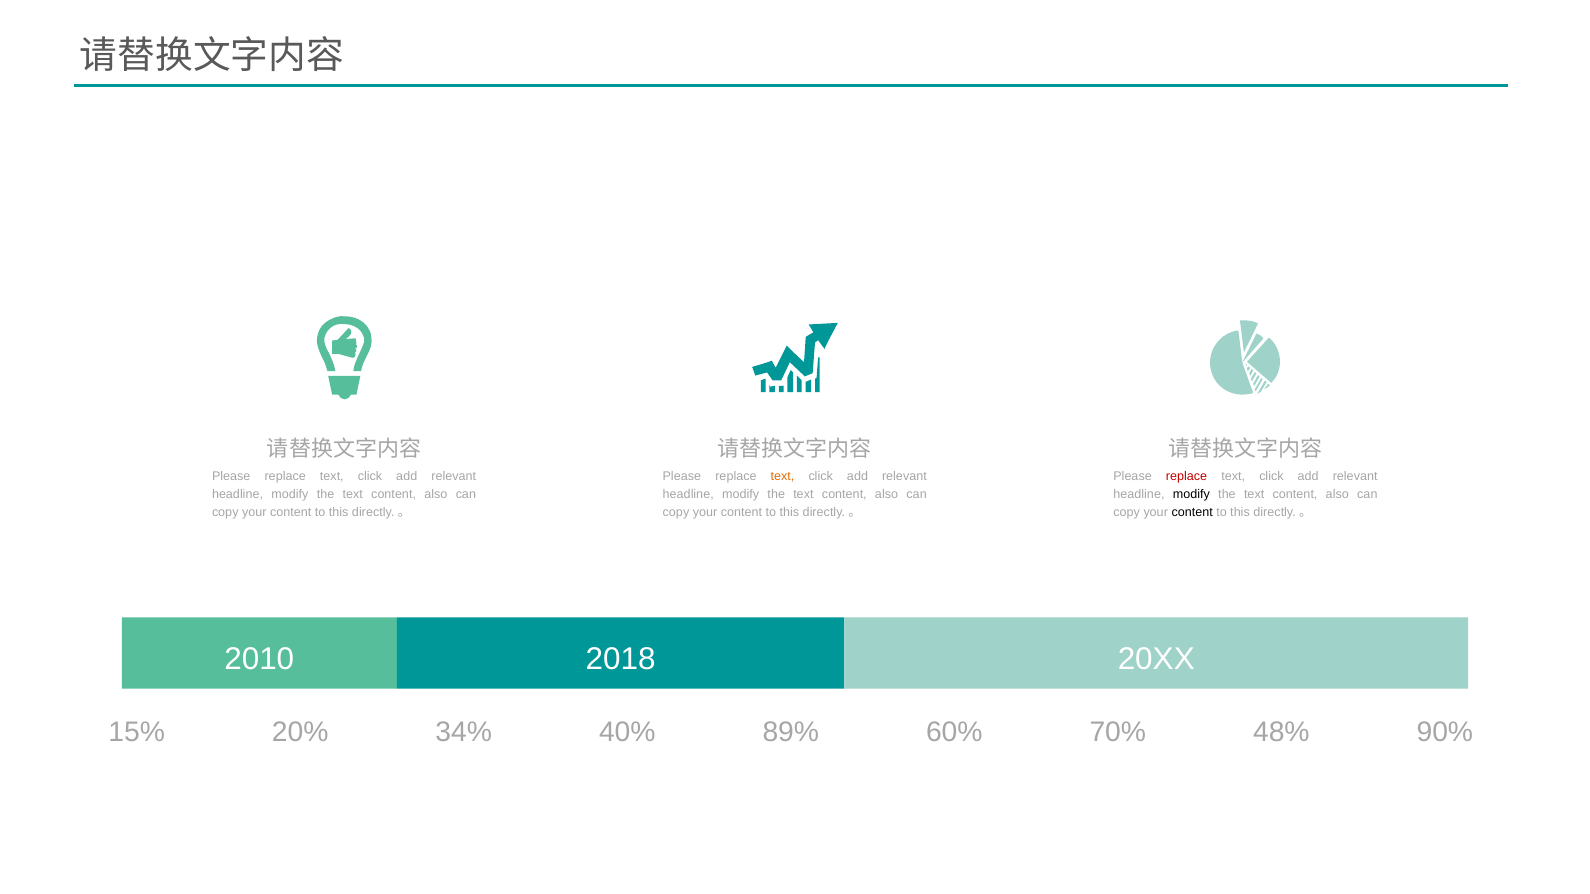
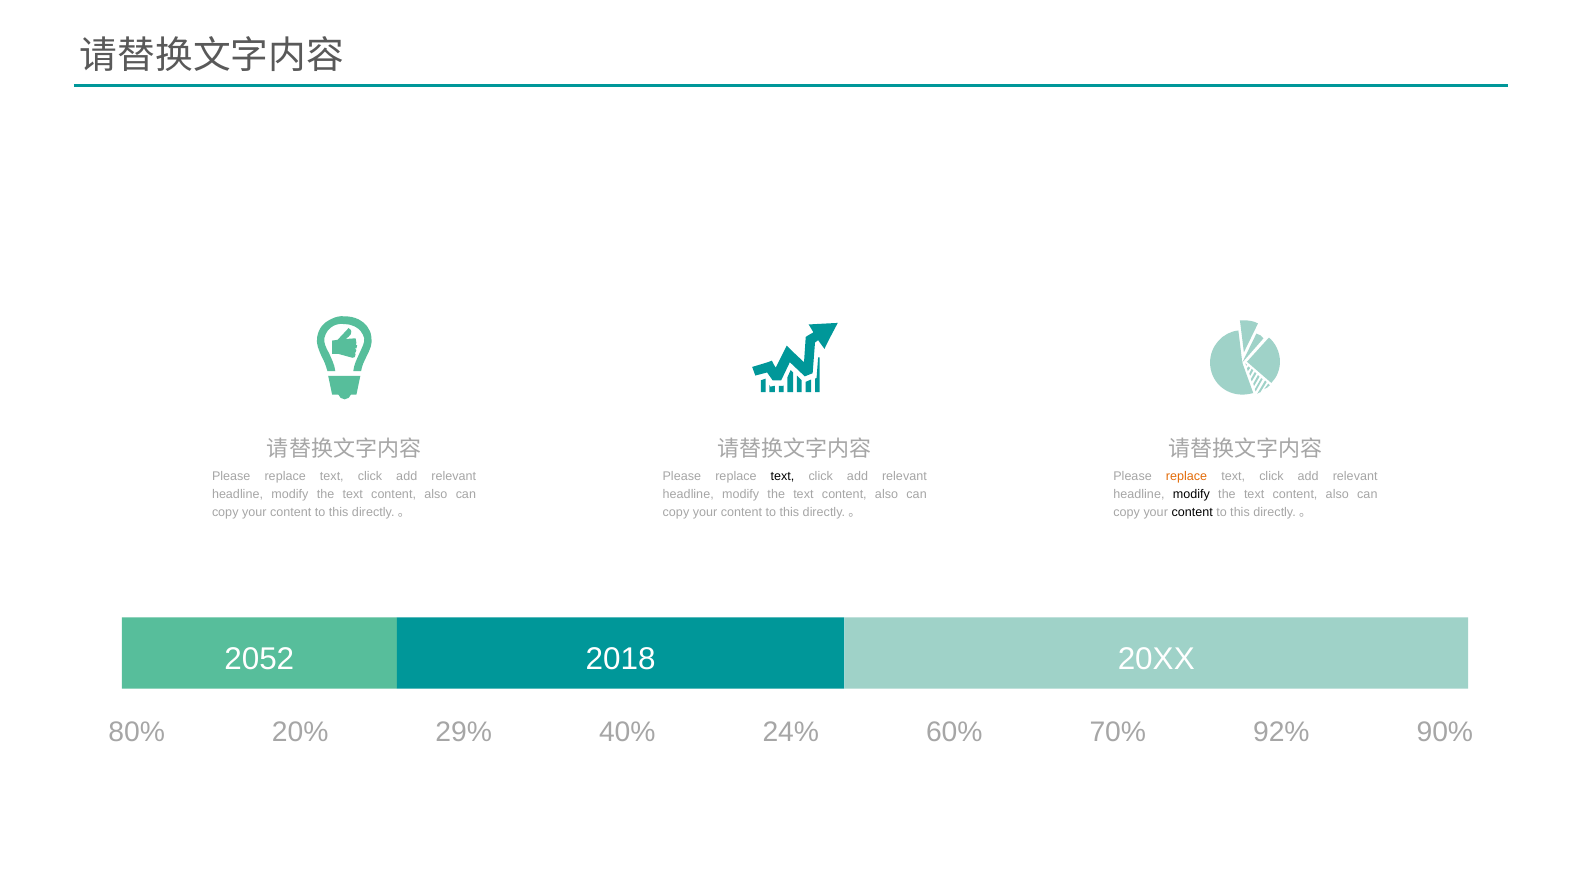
text colour: orange -> black (782, 476)
replace colour: red -> orange (1187, 476)
2010: 2010 -> 2052 (259, 659)
15%: 15% -> 80% (137, 733)
34%: 34% -> 29% (464, 733)
89%: 89% -> 24% (791, 733)
48%: 48% -> 92% (1281, 732)
